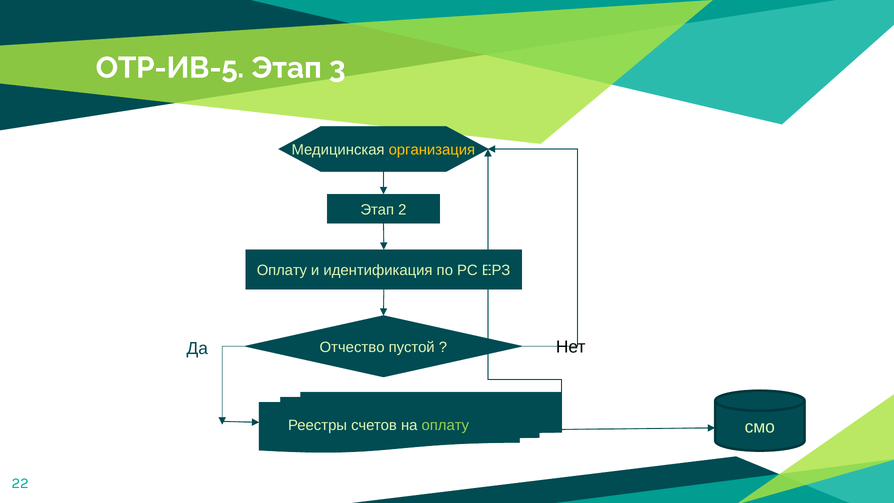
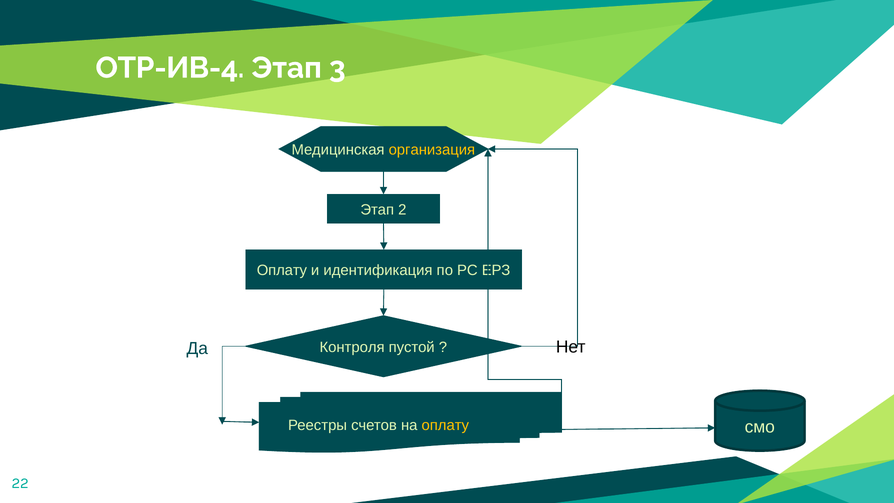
ОТР-ИВ-5: ОТР-ИВ-5 -> ОТР-ИВ-4 (170, 68)
Отчество: Отчество -> Контроля (352, 347)
оплату colour: light green -> yellow (445, 425)
